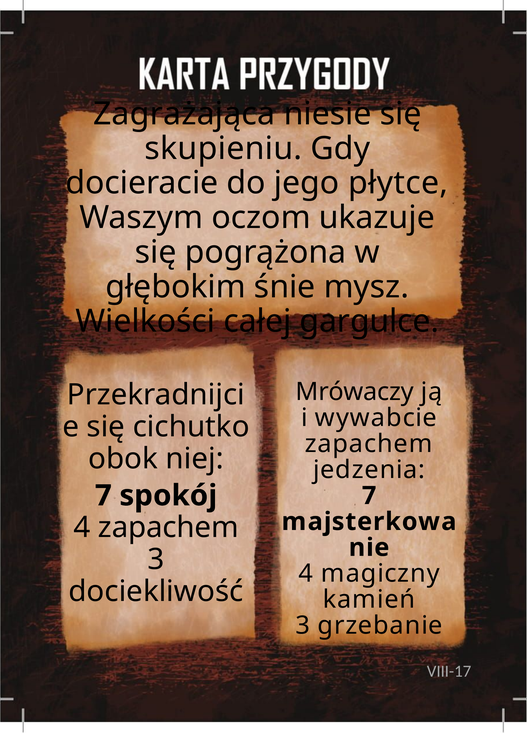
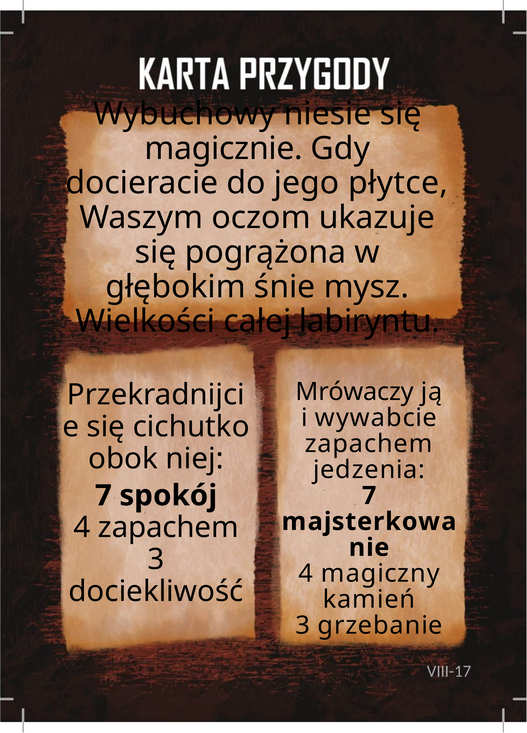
Zagrażająca: Zagrażająca -> Wybuchowy (184, 114)
skupieniu: skupieniu -> magicznie (224, 149)
gargulce: gargulce -> labiryntu (369, 322)
